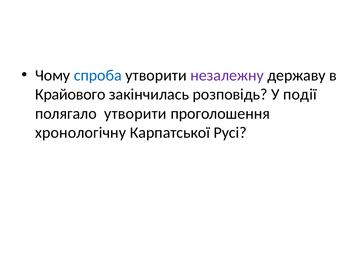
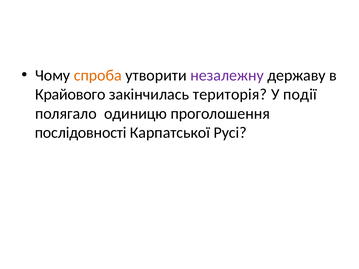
спроба colour: blue -> orange (98, 75)
розповідь: розповідь -> територія (230, 94)
полягало утворити: утворити -> одиницю (136, 114)
хронологічну: хронологічну -> послідовності (81, 133)
